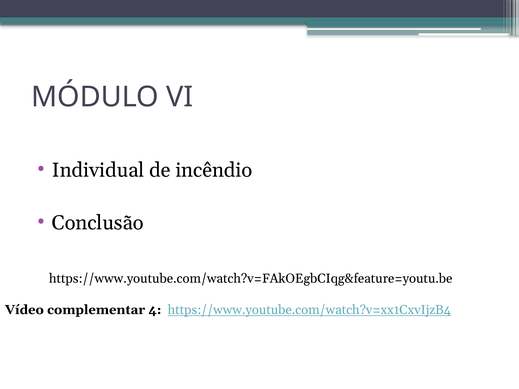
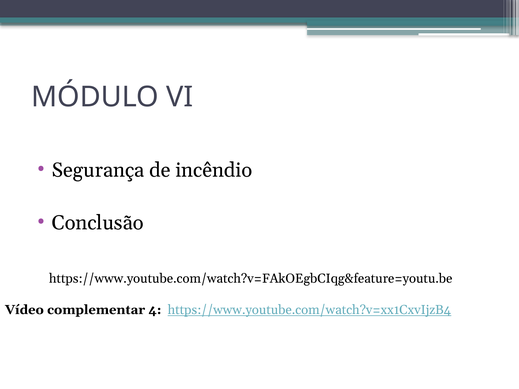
Individual: Individual -> Segurança (98, 170)
